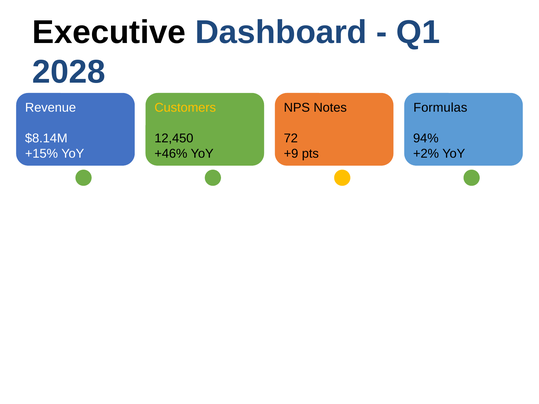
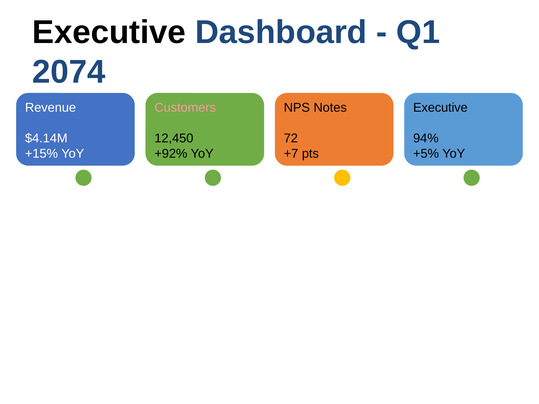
2028: 2028 -> 2074 (69, 72)
Customers colour: yellow -> pink (185, 108)
Formulas: Formulas -> Executive (440, 108)
$8.14M: $8.14M -> $4.14M (46, 138)
+46%: +46% -> +92% (171, 154)
+9: +9 -> +7 (291, 154)
+2%: +2% -> +5% (426, 154)
